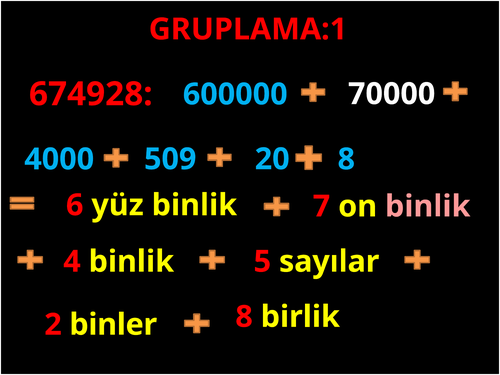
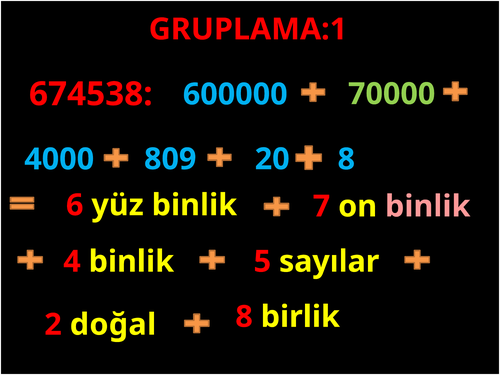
674928: 674928 -> 674538 (91, 94)
70000 colour: white -> light green (392, 94)
509: 509 -> 809 (170, 159)
binler: binler -> doğal (113, 325)
